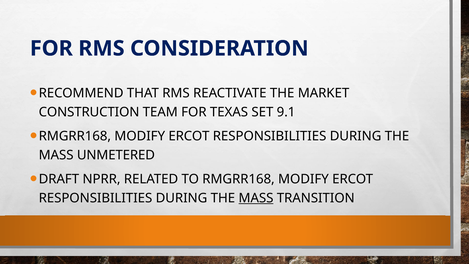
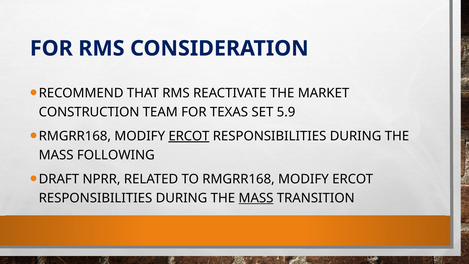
9.1: 9.1 -> 5.9 (286, 112)
ERCOT underline: none -> present (189, 136)
UNMETERED: UNMETERED -> FOLLOWING (116, 155)
